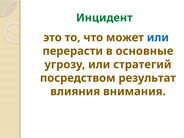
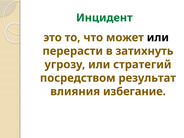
или colour: blue -> black (158, 38)
основные: основные -> затихнуть (145, 51)
внимания: внимания -> избегание (134, 92)
